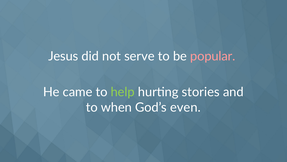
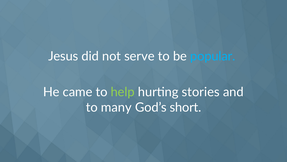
popular colour: pink -> light blue (213, 56)
when: when -> many (116, 107)
even: even -> short (185, 107)
